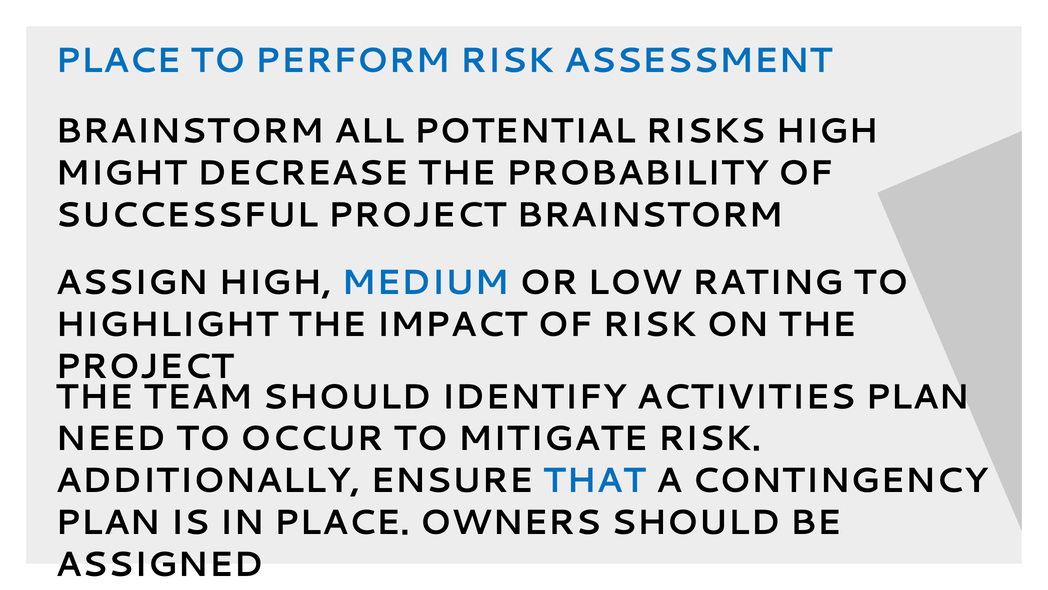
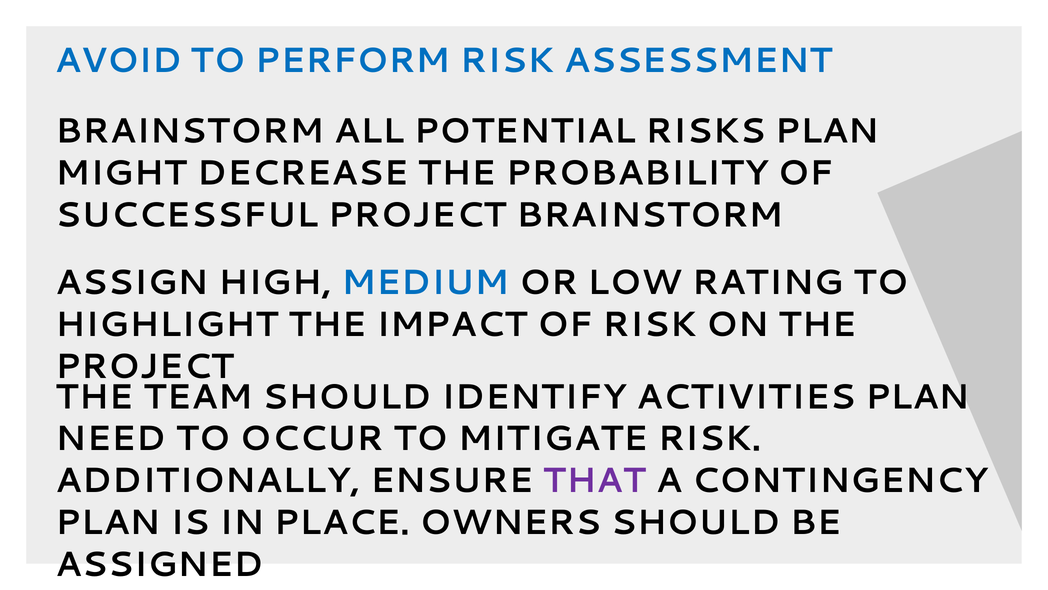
PLACE: PLACE -> AVOID (118, 61)
RISKS HIGH: HIGH -> PLAN (827, 131)
THAT colour: blue -> purple (595, 480)
